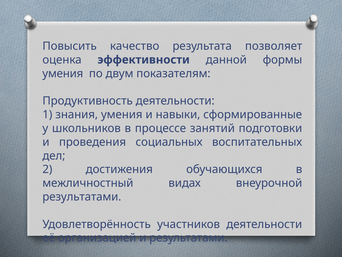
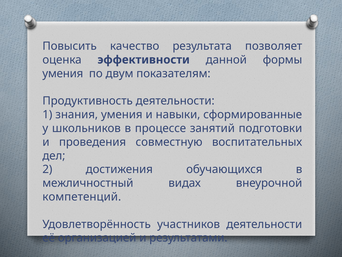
социальных: социальных -> совместную (169, 142)
результатами: результатами -> компетенций (82, 196)
